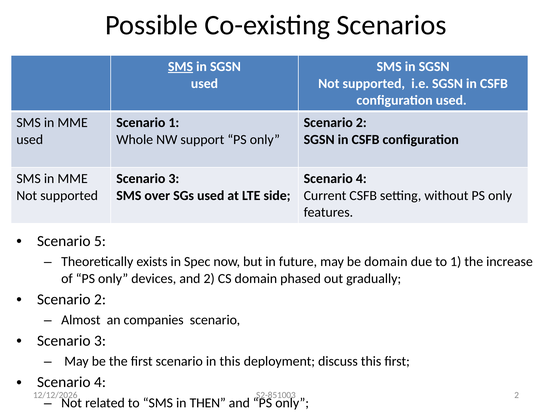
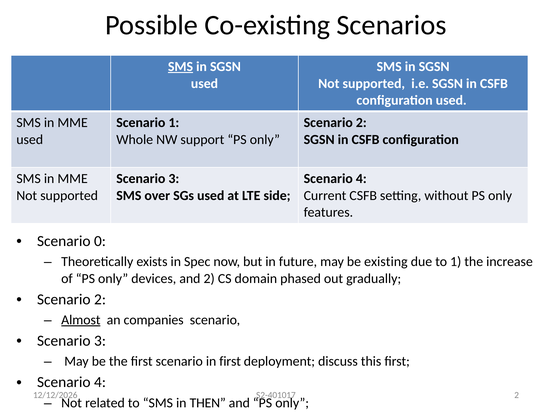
5: 5 -> 0 (100, 241)
be domain: domain -> existing (386, 262)
Almost underline: none -> present (81, 320)
in this: this -> first (230, 361)
S2-851003: S2-851003 -> S2-401017 (276, 395)
